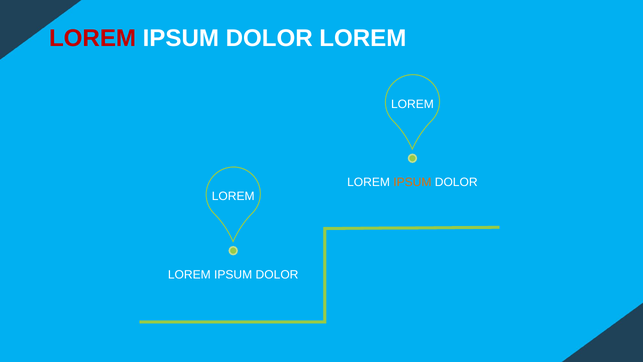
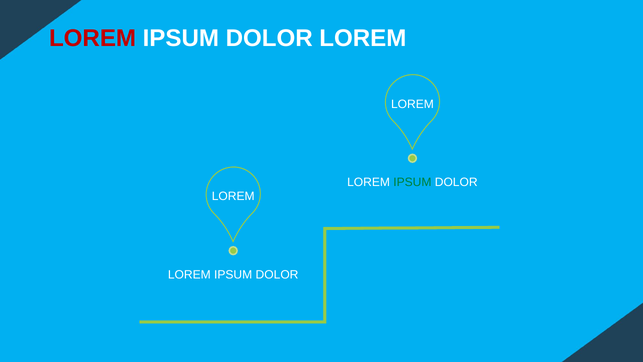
IPSUM colour: orange -> green (412, 182)
